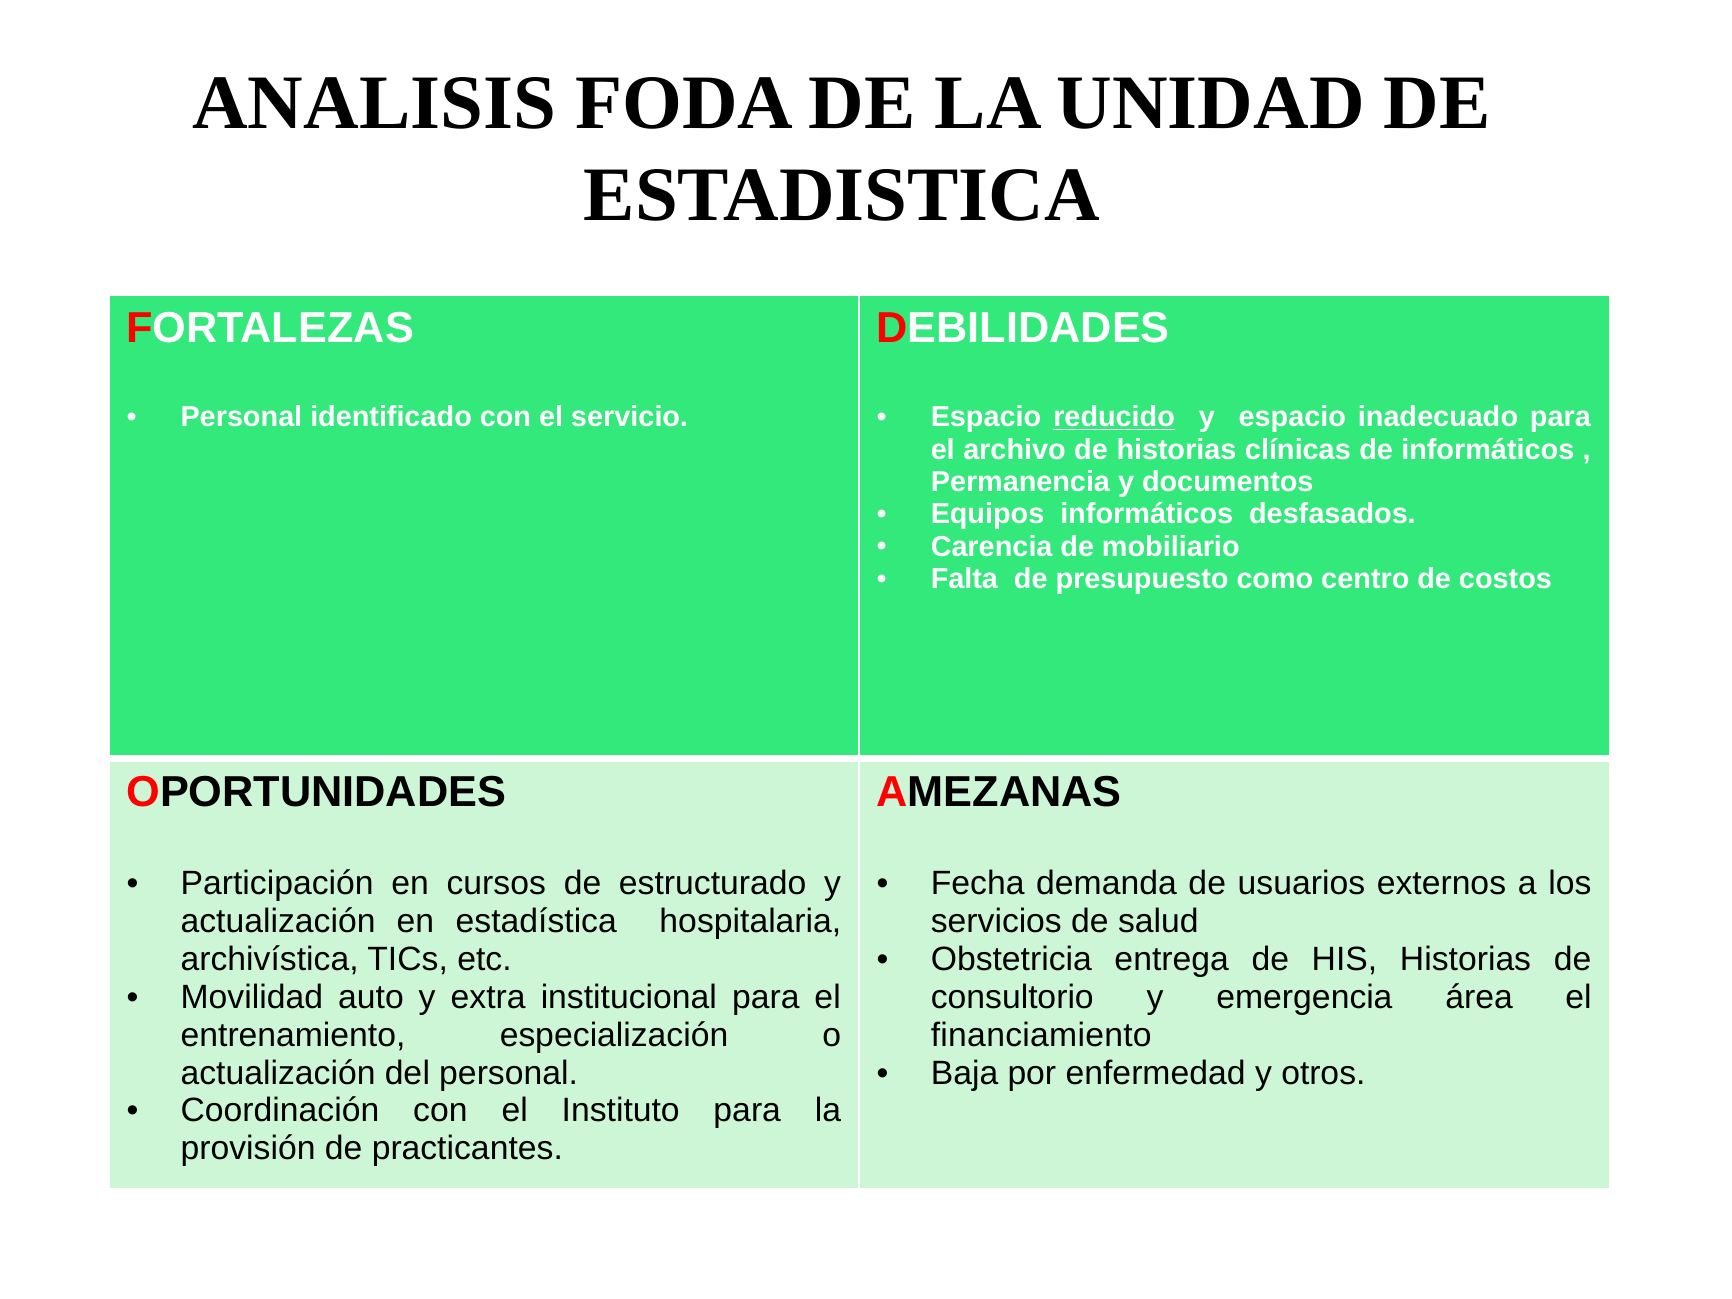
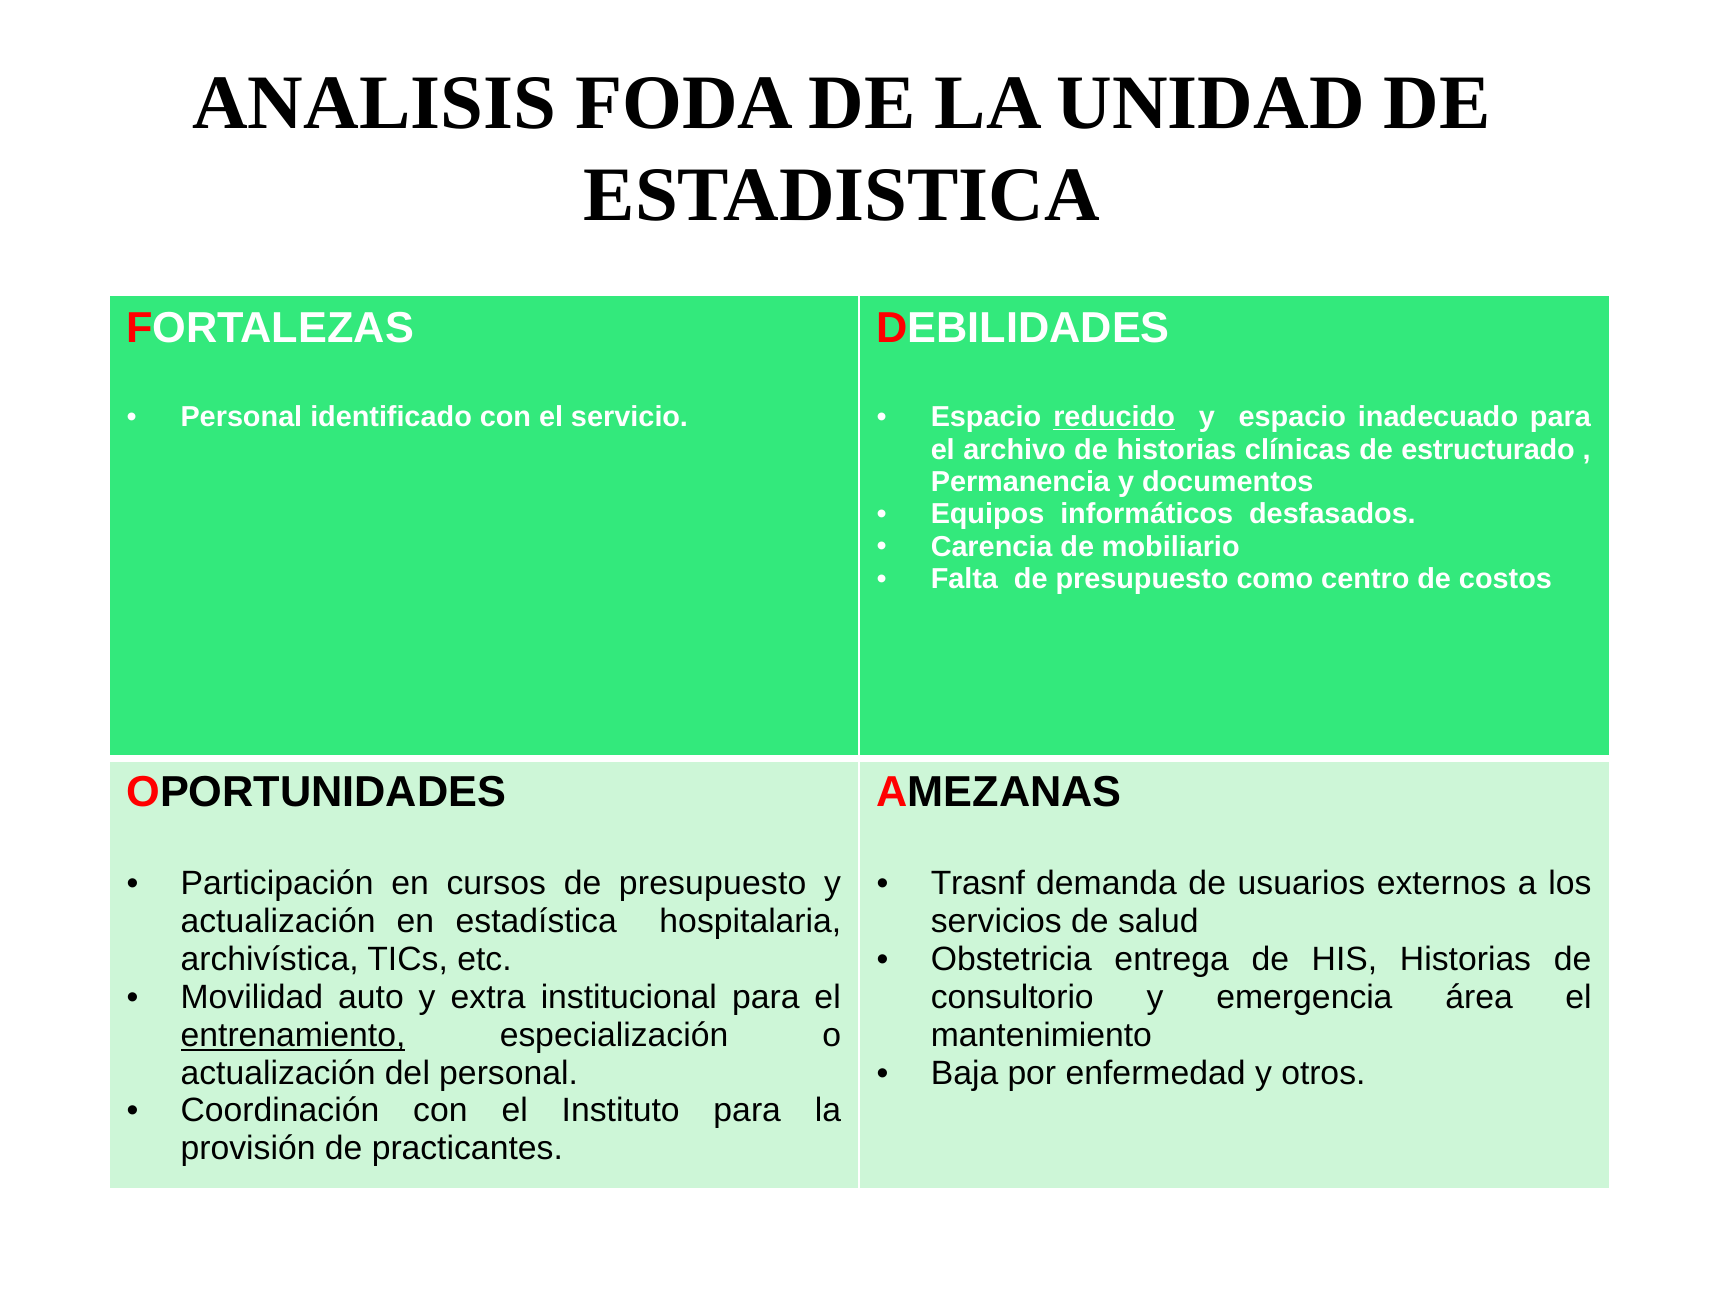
de informáticos: informáticos -> estructurado (1488, 450)
cursos de estructurado: estructurado -> presupuesto (713, 884)
Fecha: Fecha -> Trasnf (978, 884)
entrenamiento underline: none -> present (293, 1035)
financiamiento: financiamiento -> mantenimiento (1041, 1035)
